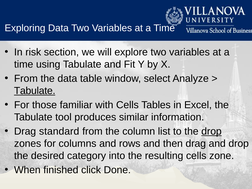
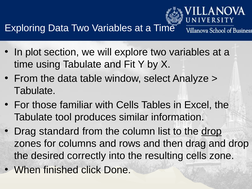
risk: risk -> plot (33, 52)
Tabulate underline: present -> none (35, 91)
category: category -> correctly (87, 156)
